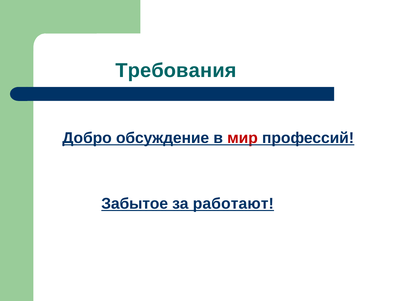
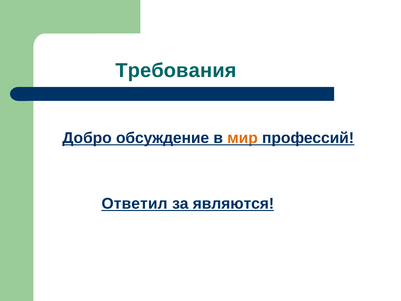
мир colour: red -> orange (243, 138)
Забытое: Забытое -> Ответил (135, 203)
работают: работают -> являются (233, 203)
